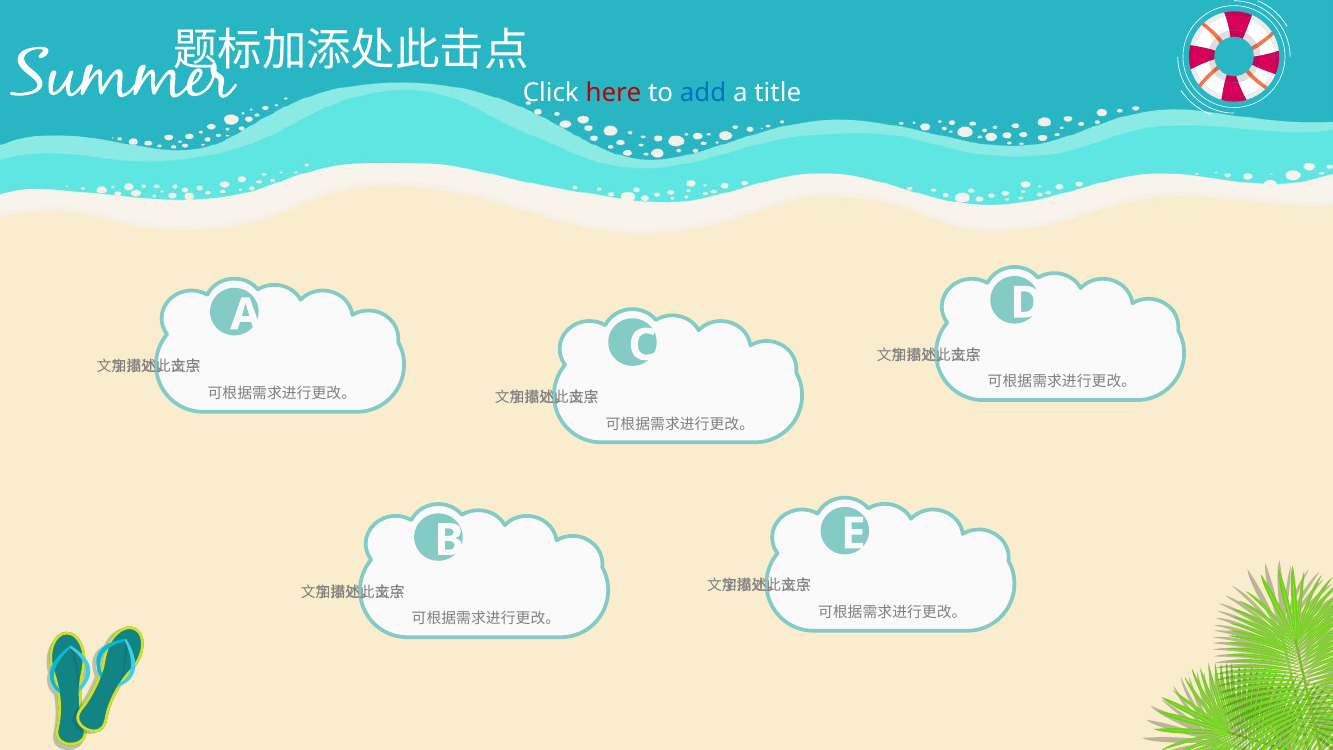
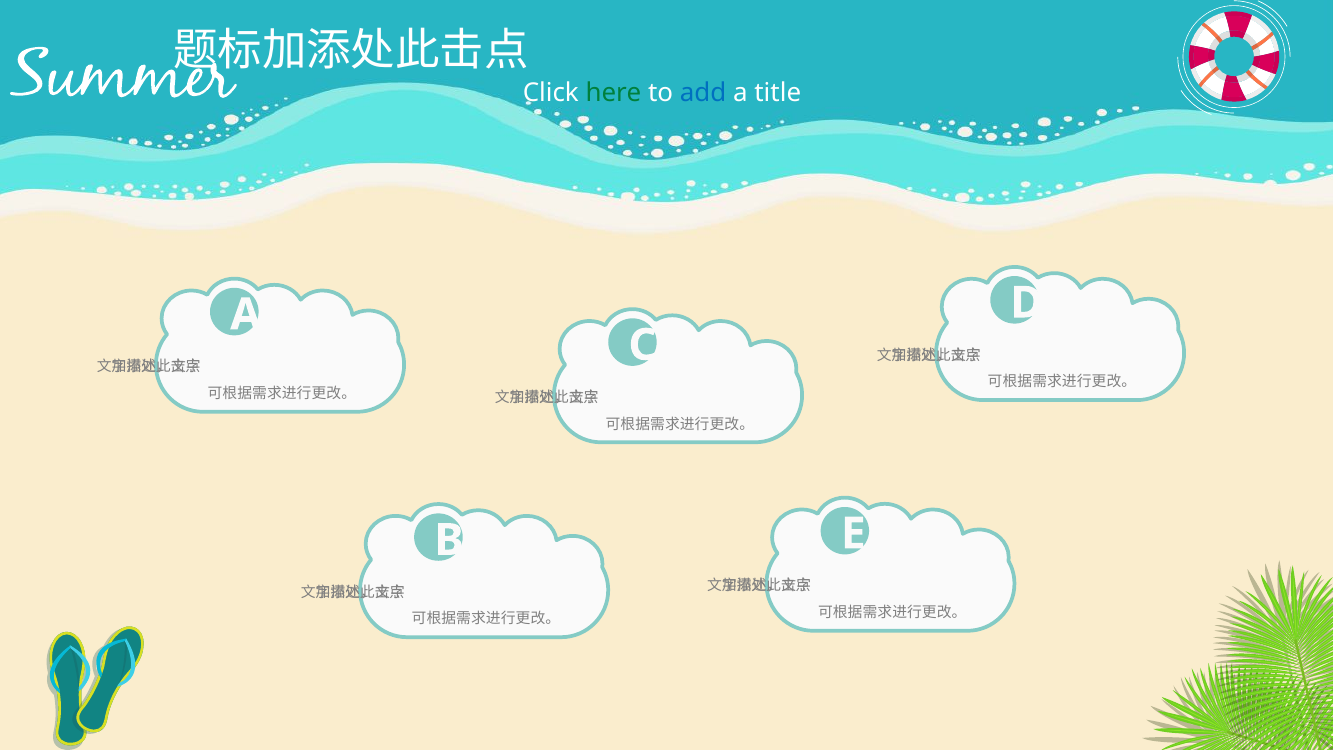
here colour: red -> green (613, 93)
